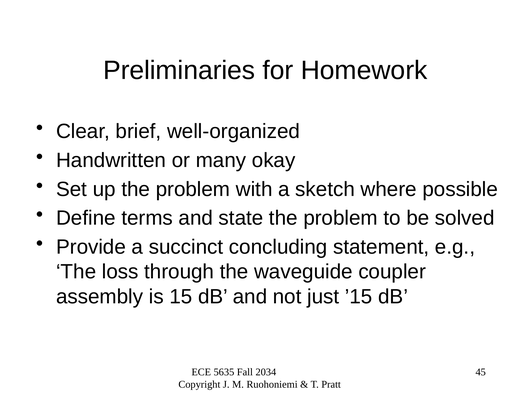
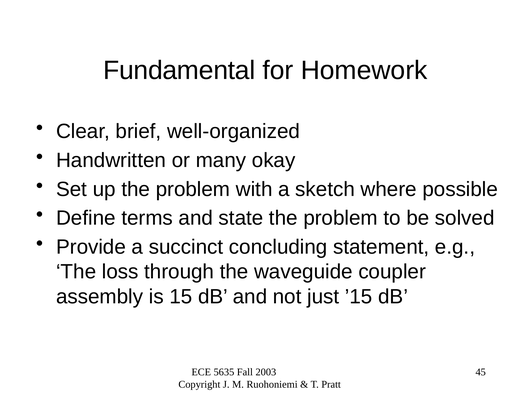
Preliminaries: Preliminaries -> Fundamental (179, 70)
2034: 2034 -> 2003 (266, 372)
